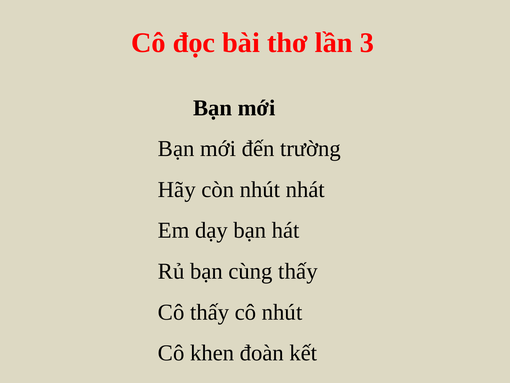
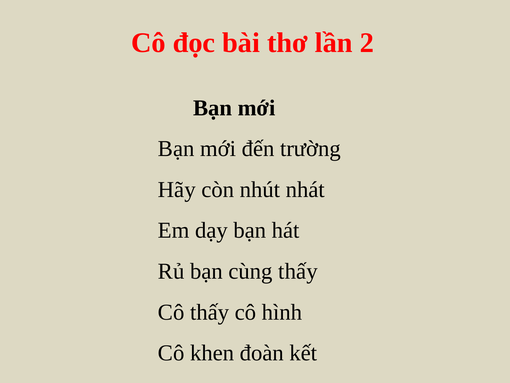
3: 3 -> 2 (367, 43)
cô nhút: nhút -> hình (282, 312)
